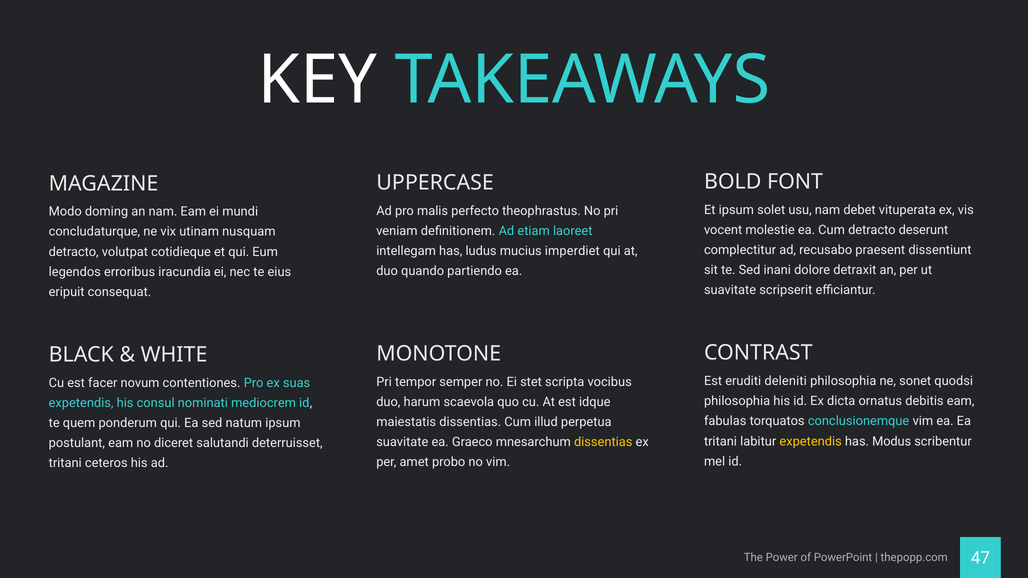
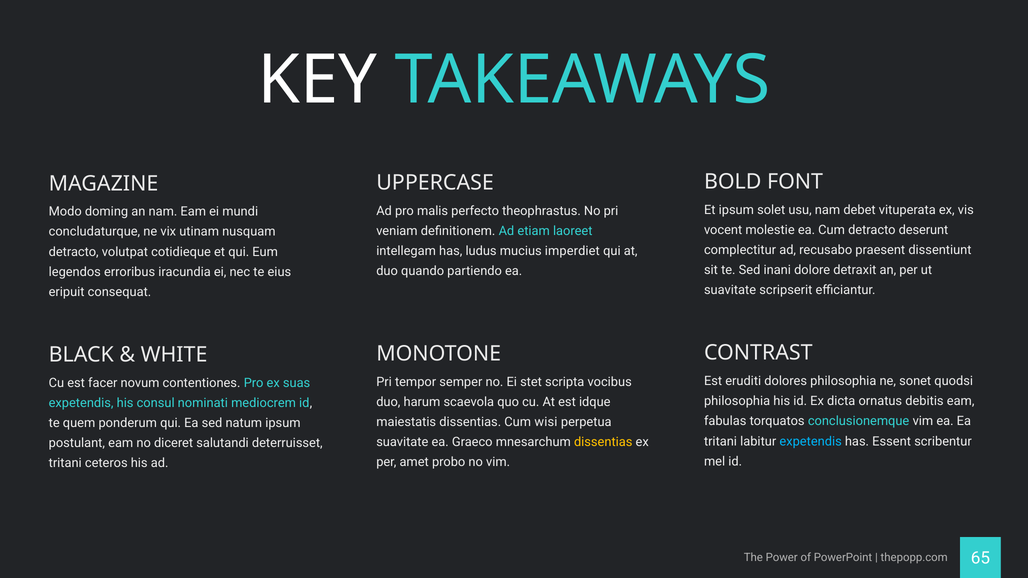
deleniti: deleniti -> dolores (786, 381)
illud: illud -> wisi (546, 422)
expetendis colour: yellow -> light blue (811, 441)
Modus: Modus -> Essent (892, 441)
47: 47 -> 65 (980, 558)
